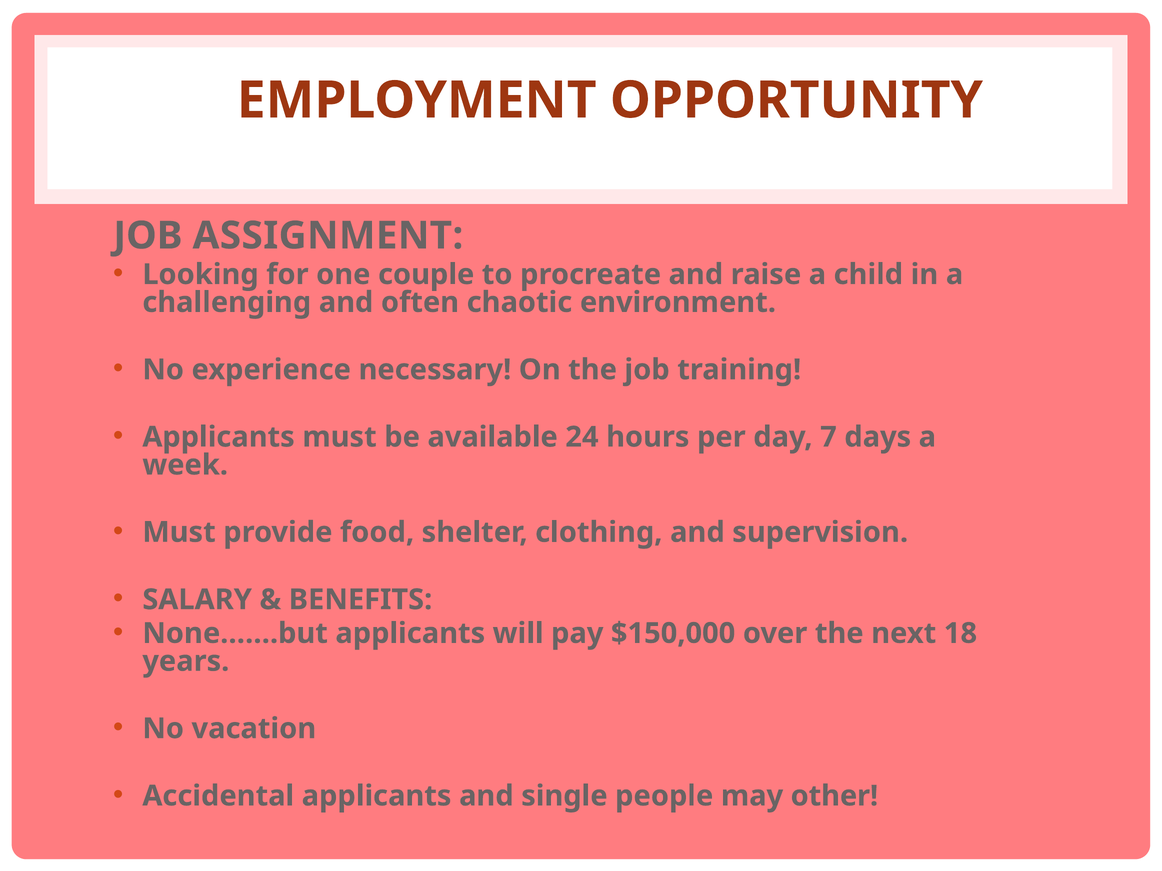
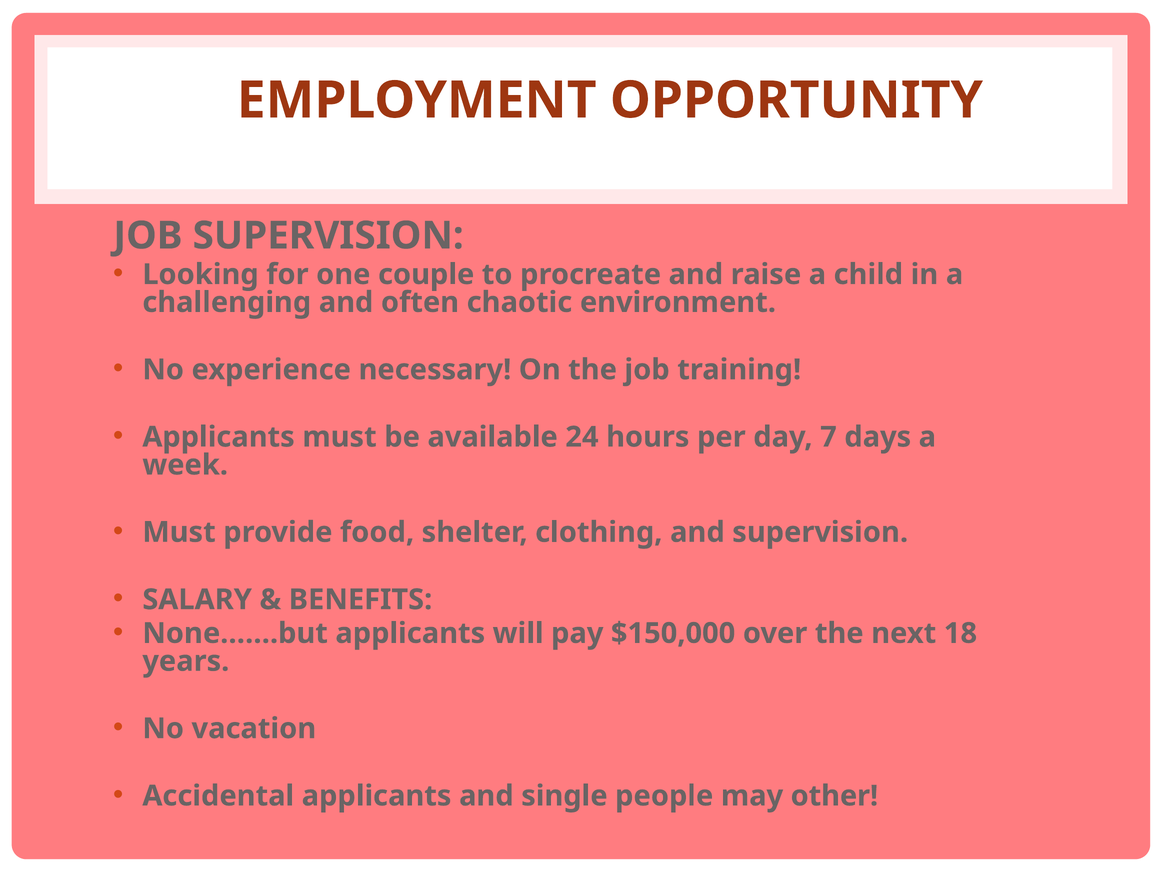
JOB ASSIGNMENT: ASSIGNMENT -> SUPERVISION (328, 236)
